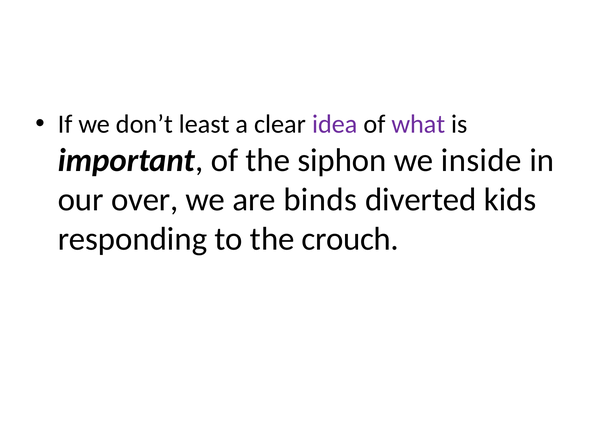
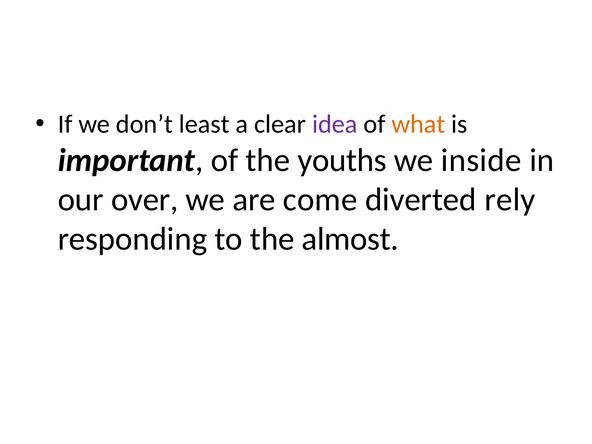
what colour: purple -> orange (418, 124)
siphon: siphon -> youths (342, 160)
binds: binds -> come (320, 200)
kids: kids -> rely (510, 200)
crouch: crouch -> almost (350, 239)
